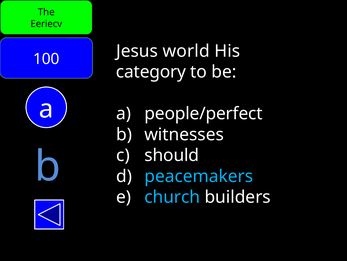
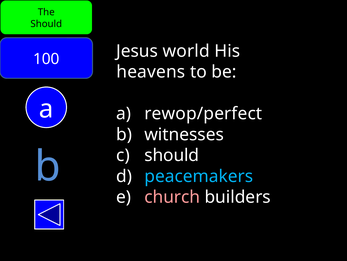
Eeriecv: Eeriecv -> Should (46, 24)
category: category -> heavens (151, 72)
people/perfect: people/perfect -> rewop/perfect (203, 113)
church colour: light blue -> pink (172, 197)
